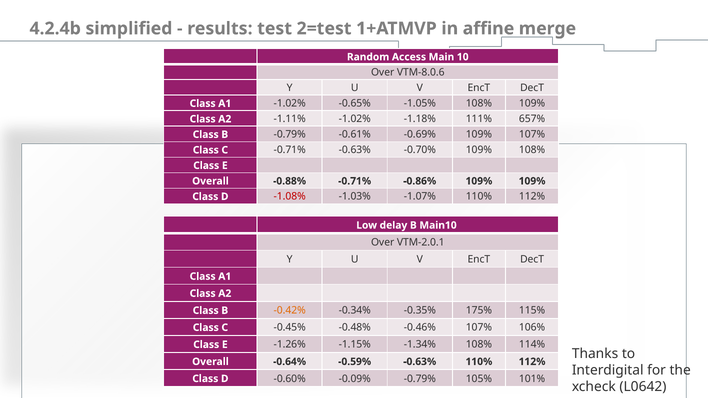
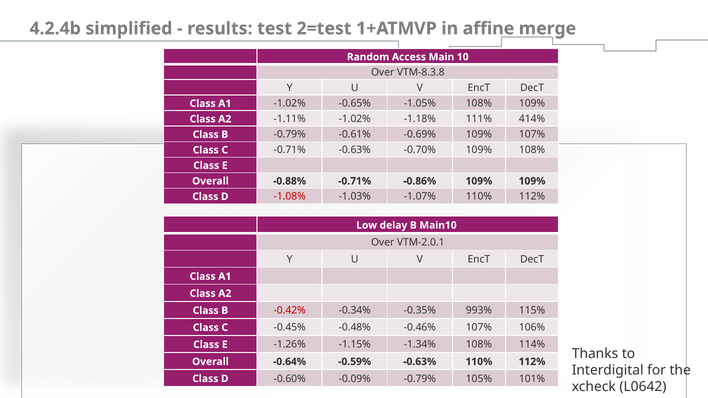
VTM-8.0.6: VTM-8.0.6 -> VTM-8.3.8 (421, 72)
657%: 657% -> 414% (532, 119)
-0.42% colour: orange -> red (290, 311)
175%: 175% -> 993% (479, 311)
